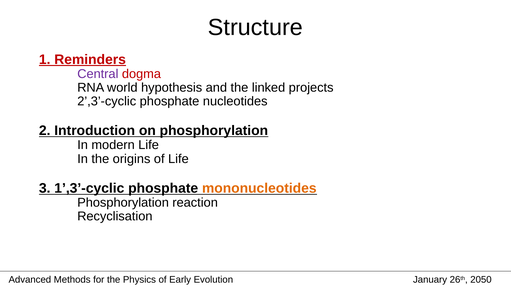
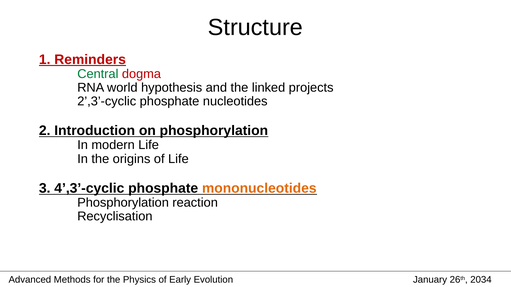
Central colour: purple -> green (98, 74)
1’,3’-cyclic: 1’,3’-cyclic -> 4’,3’-cyclic (89, 188)
2050: 2050 -> 2034 (481, 280)
